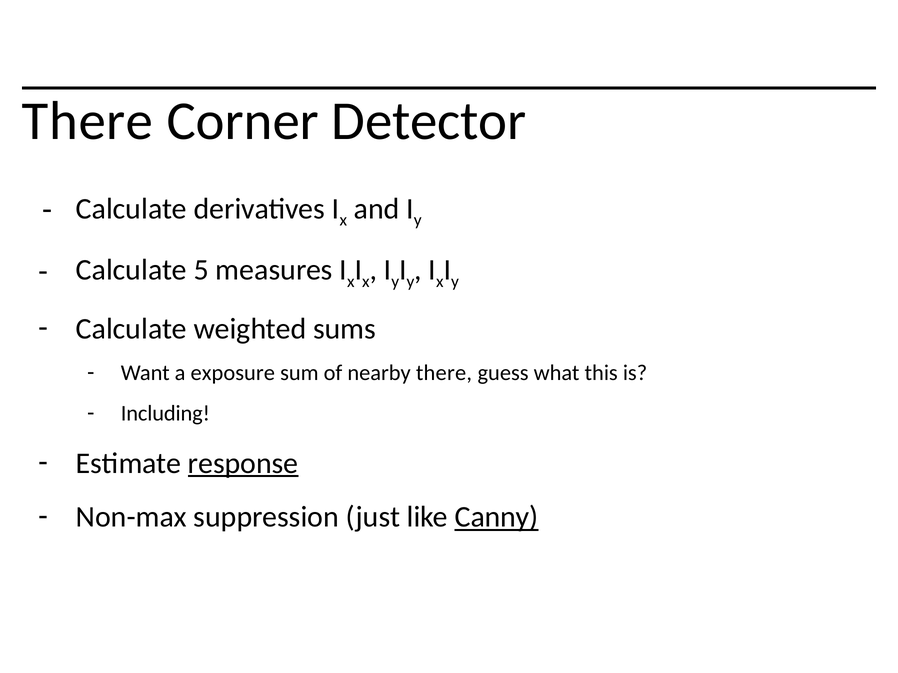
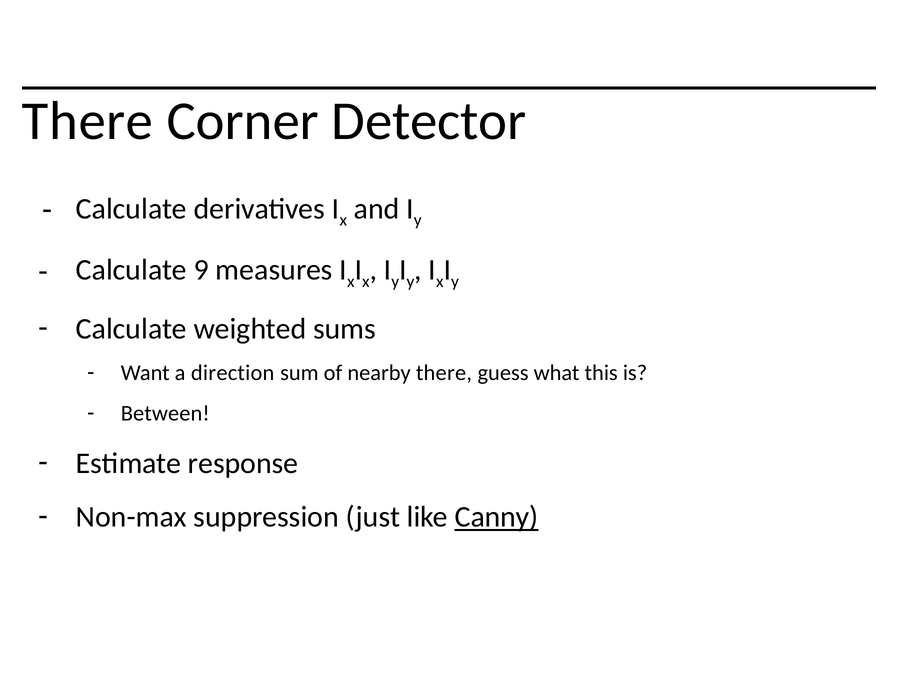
5: 5 -> 9 (201, 270)
exposure: exposure -> direction (233, 373)
Including: Including -> Between (165, 414)
response underline: present -> none (243, 464)
